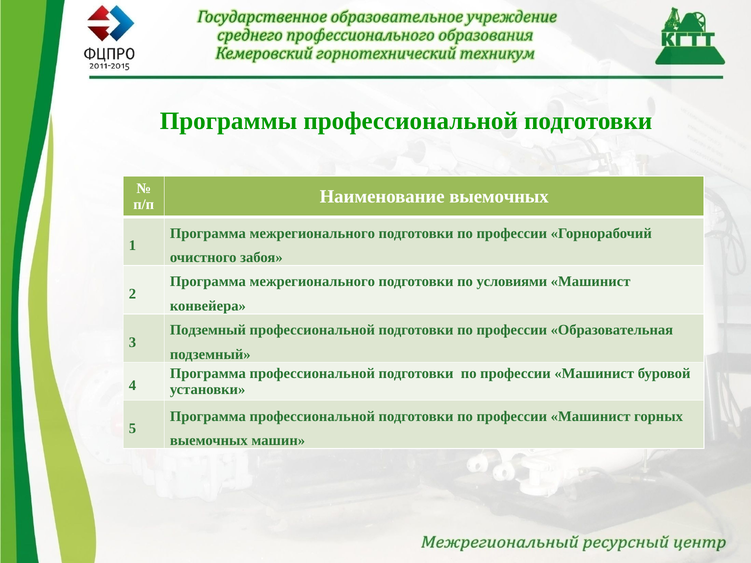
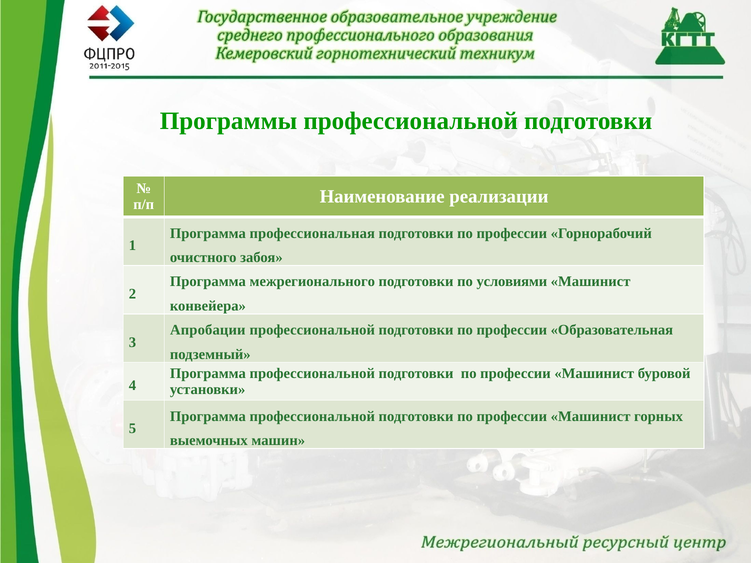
Наименование выемочных: выемочных -> реализации (499, 197)
межрегионального: межрегионального -> профессиональная (312, 233)
Подземный: Подземный -> Апробации (208, 330)
